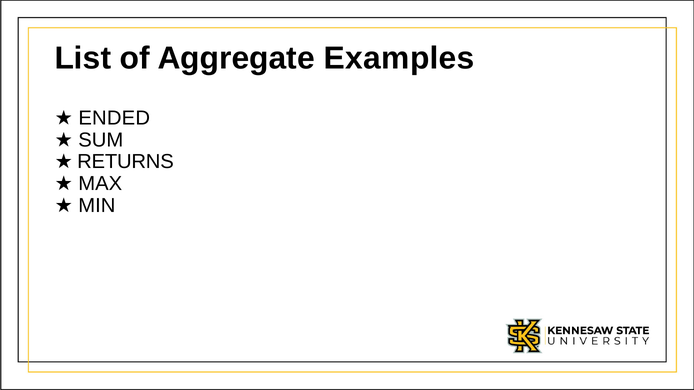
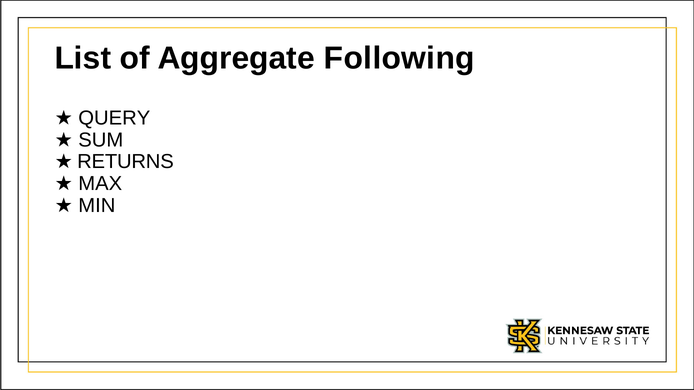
Examples: Examples -> Following (399, 58)
ENDED: ENDED -> QUERY (114, 118)
